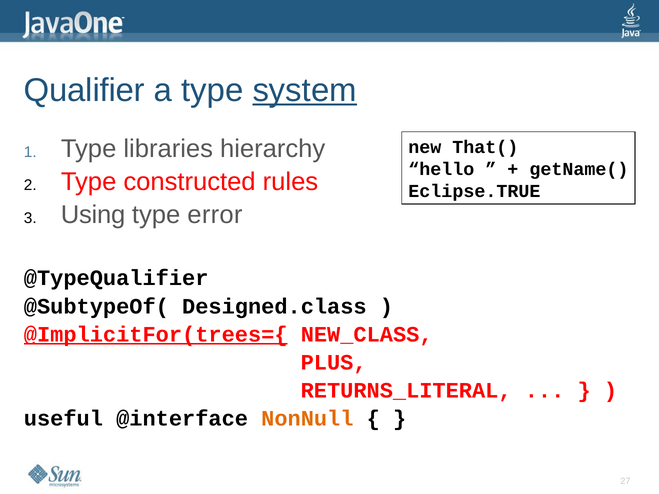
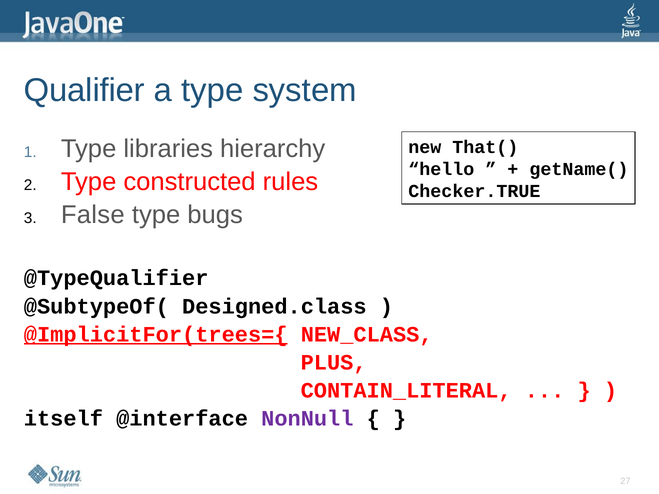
system underline: present -> none (305, 90)
Eclipse.TRUE: Eclipse.TRUE -> Checker.TRUE (474, 191)
Using: Using -> False (93, 215)
error: error -> bugs (215, 215)
RETURNS_LITERAL: RETURNS_LITERAL -> CONTAIN_LITERAL (406, 391)
useful: useful -> itself (63, 419)
NonNull colour: orange -> purple (307, 419)
